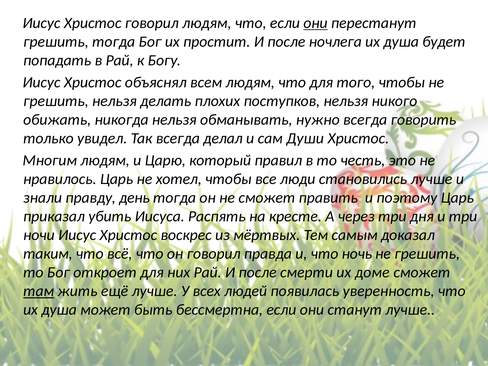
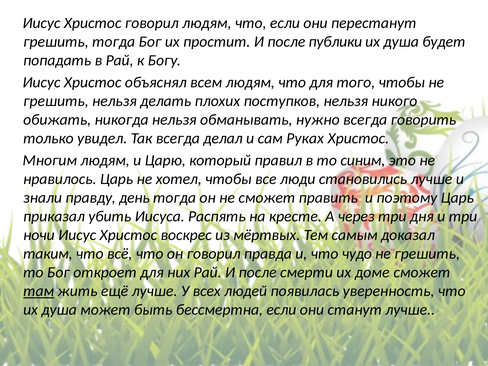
они underline: present -> none (315, 23)
ночлега: ночлега -> публики (335, 42)
Души: Души -> Руках (305, 138)
честь: честь -> синим (363, 160)
ночь: ночь -> чудо (357, 254)
